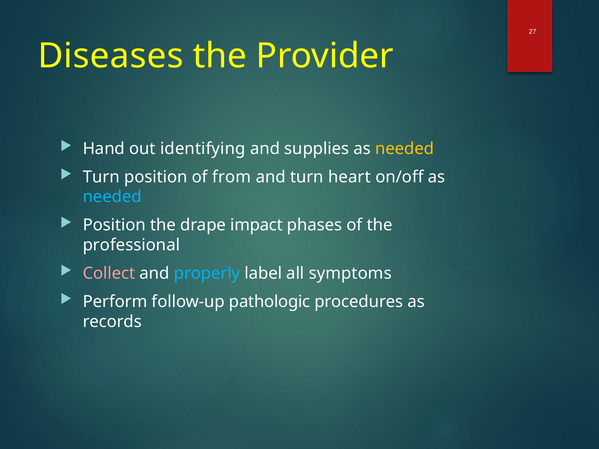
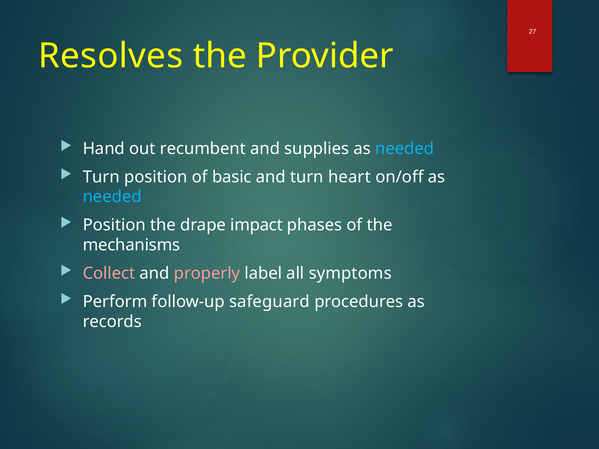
Diseases: Diseases -> Resolves (111, 56)
identifying: identifying -> recumbent (203, 149)
needed colour: yellow -> light blue (405, 149)
from: from -> basic (232, 177)
professional: professional -> mechanisms (131, 245)
properly colour: light blue -> pink (207, 273)
pathologic: pathologic -> safeguard (269, 302)
